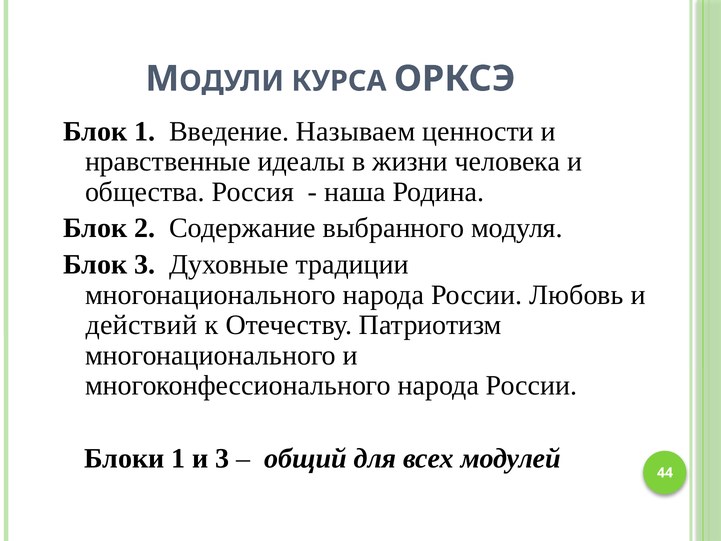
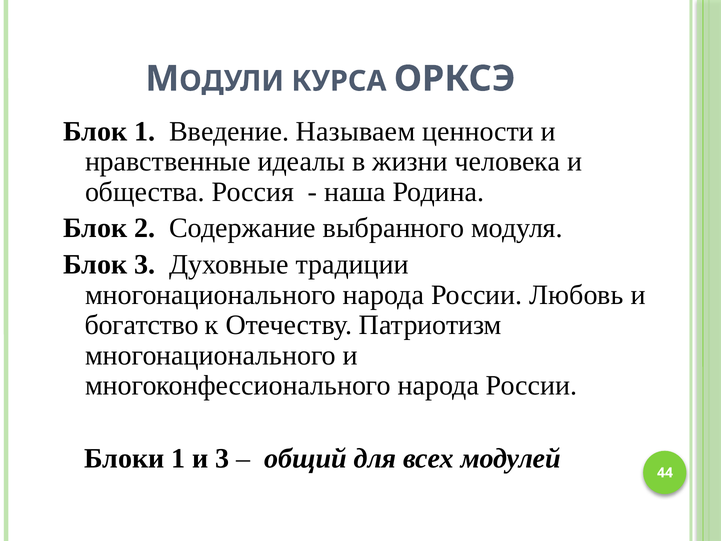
действий: действий -> богатство (142, 325)
